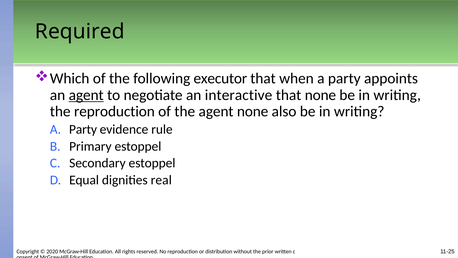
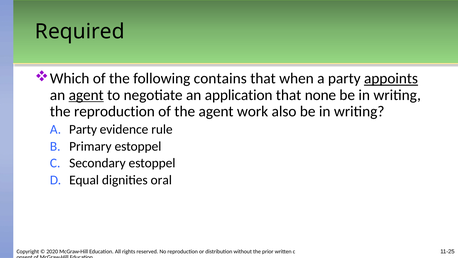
executor: executor -> contains (220, 78)
appoints underline: none -> present (391, 78)
interactive: interactive -> application (239, 95)
agent none: none -> work (253, 111)
real: real -> oral (161, 180)
